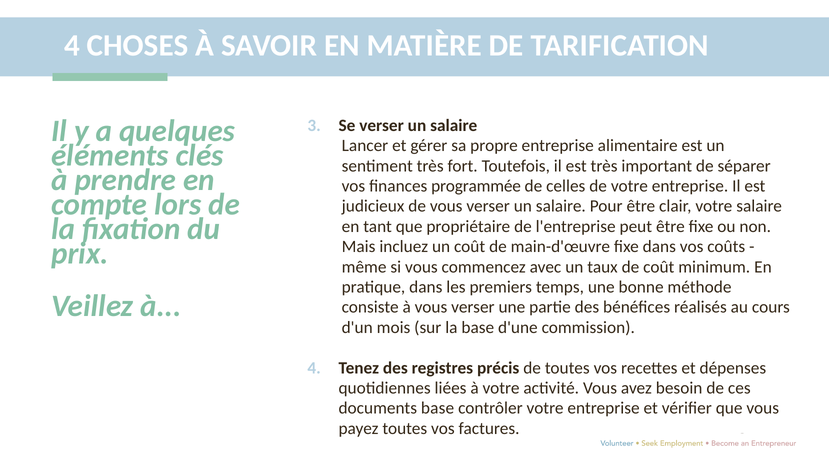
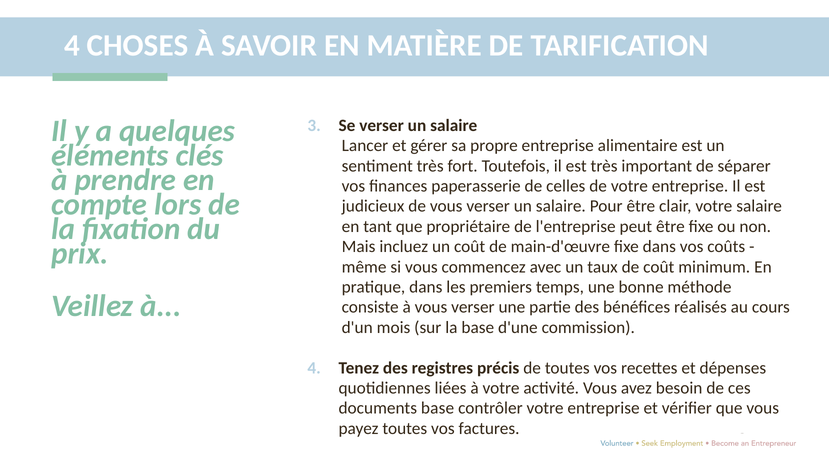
programmée: programmée -> paperasserie (476, 186)
